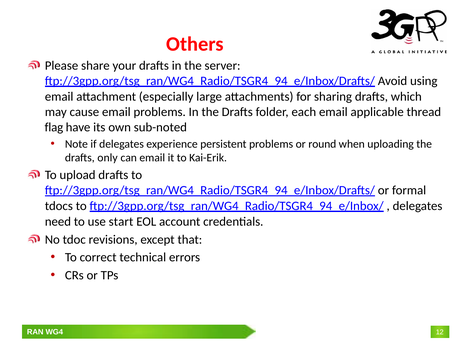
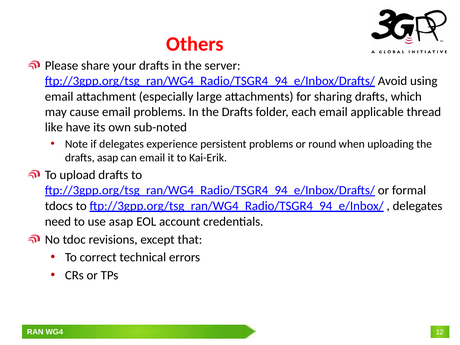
flag: flag -> like (54, 127)
drafts only: only -> asap (108, 158)
use start: start -> asap (121, 222)
